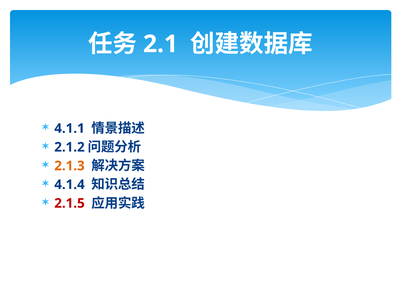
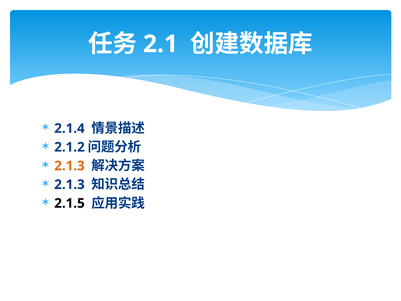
4.1.1: 4.1.1 -> 2.1.4 (69, 128)
4.1.4: 4.1.4 -> 2.1.3 (69, 184)
2.1.5 colour: red -> black (69, 203)
